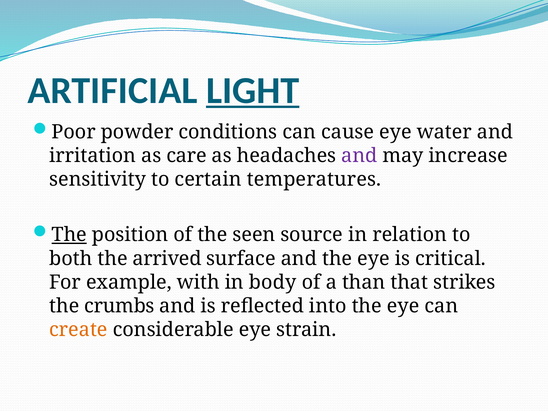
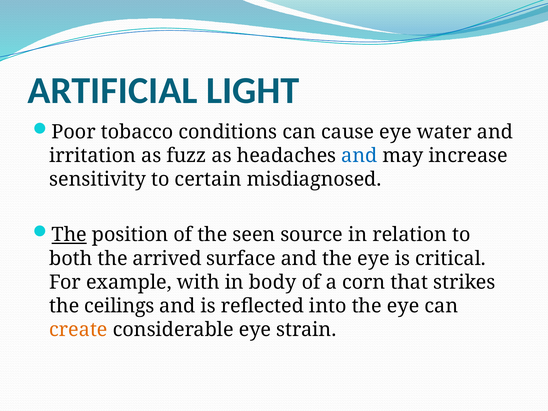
LIGHT underline: present -> none (253, 91)
powder: powder -> tobacco (137, 132)
care: care -> fuzz (186, 156)
and colour: purple -> blue (359, 156)
temperatures: temperatures -> misdiagnosed (314, 179)
than: than -> corn (364, 282)
crumbs: crumbs -> ceilings (119, 306)
